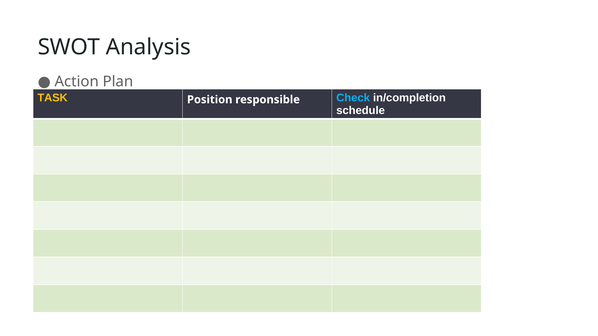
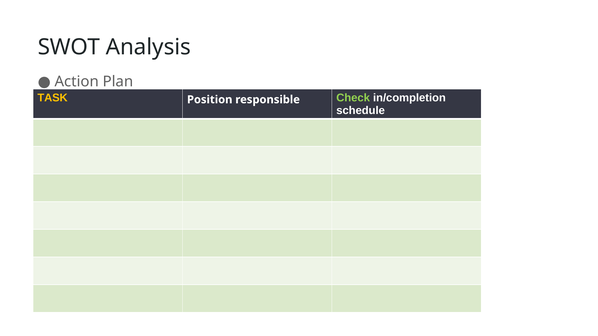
Check colour: light blue -> light green (353, 98)
